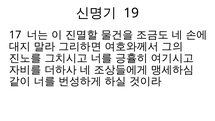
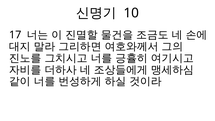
19: 19 -> 10 (131, 13)
